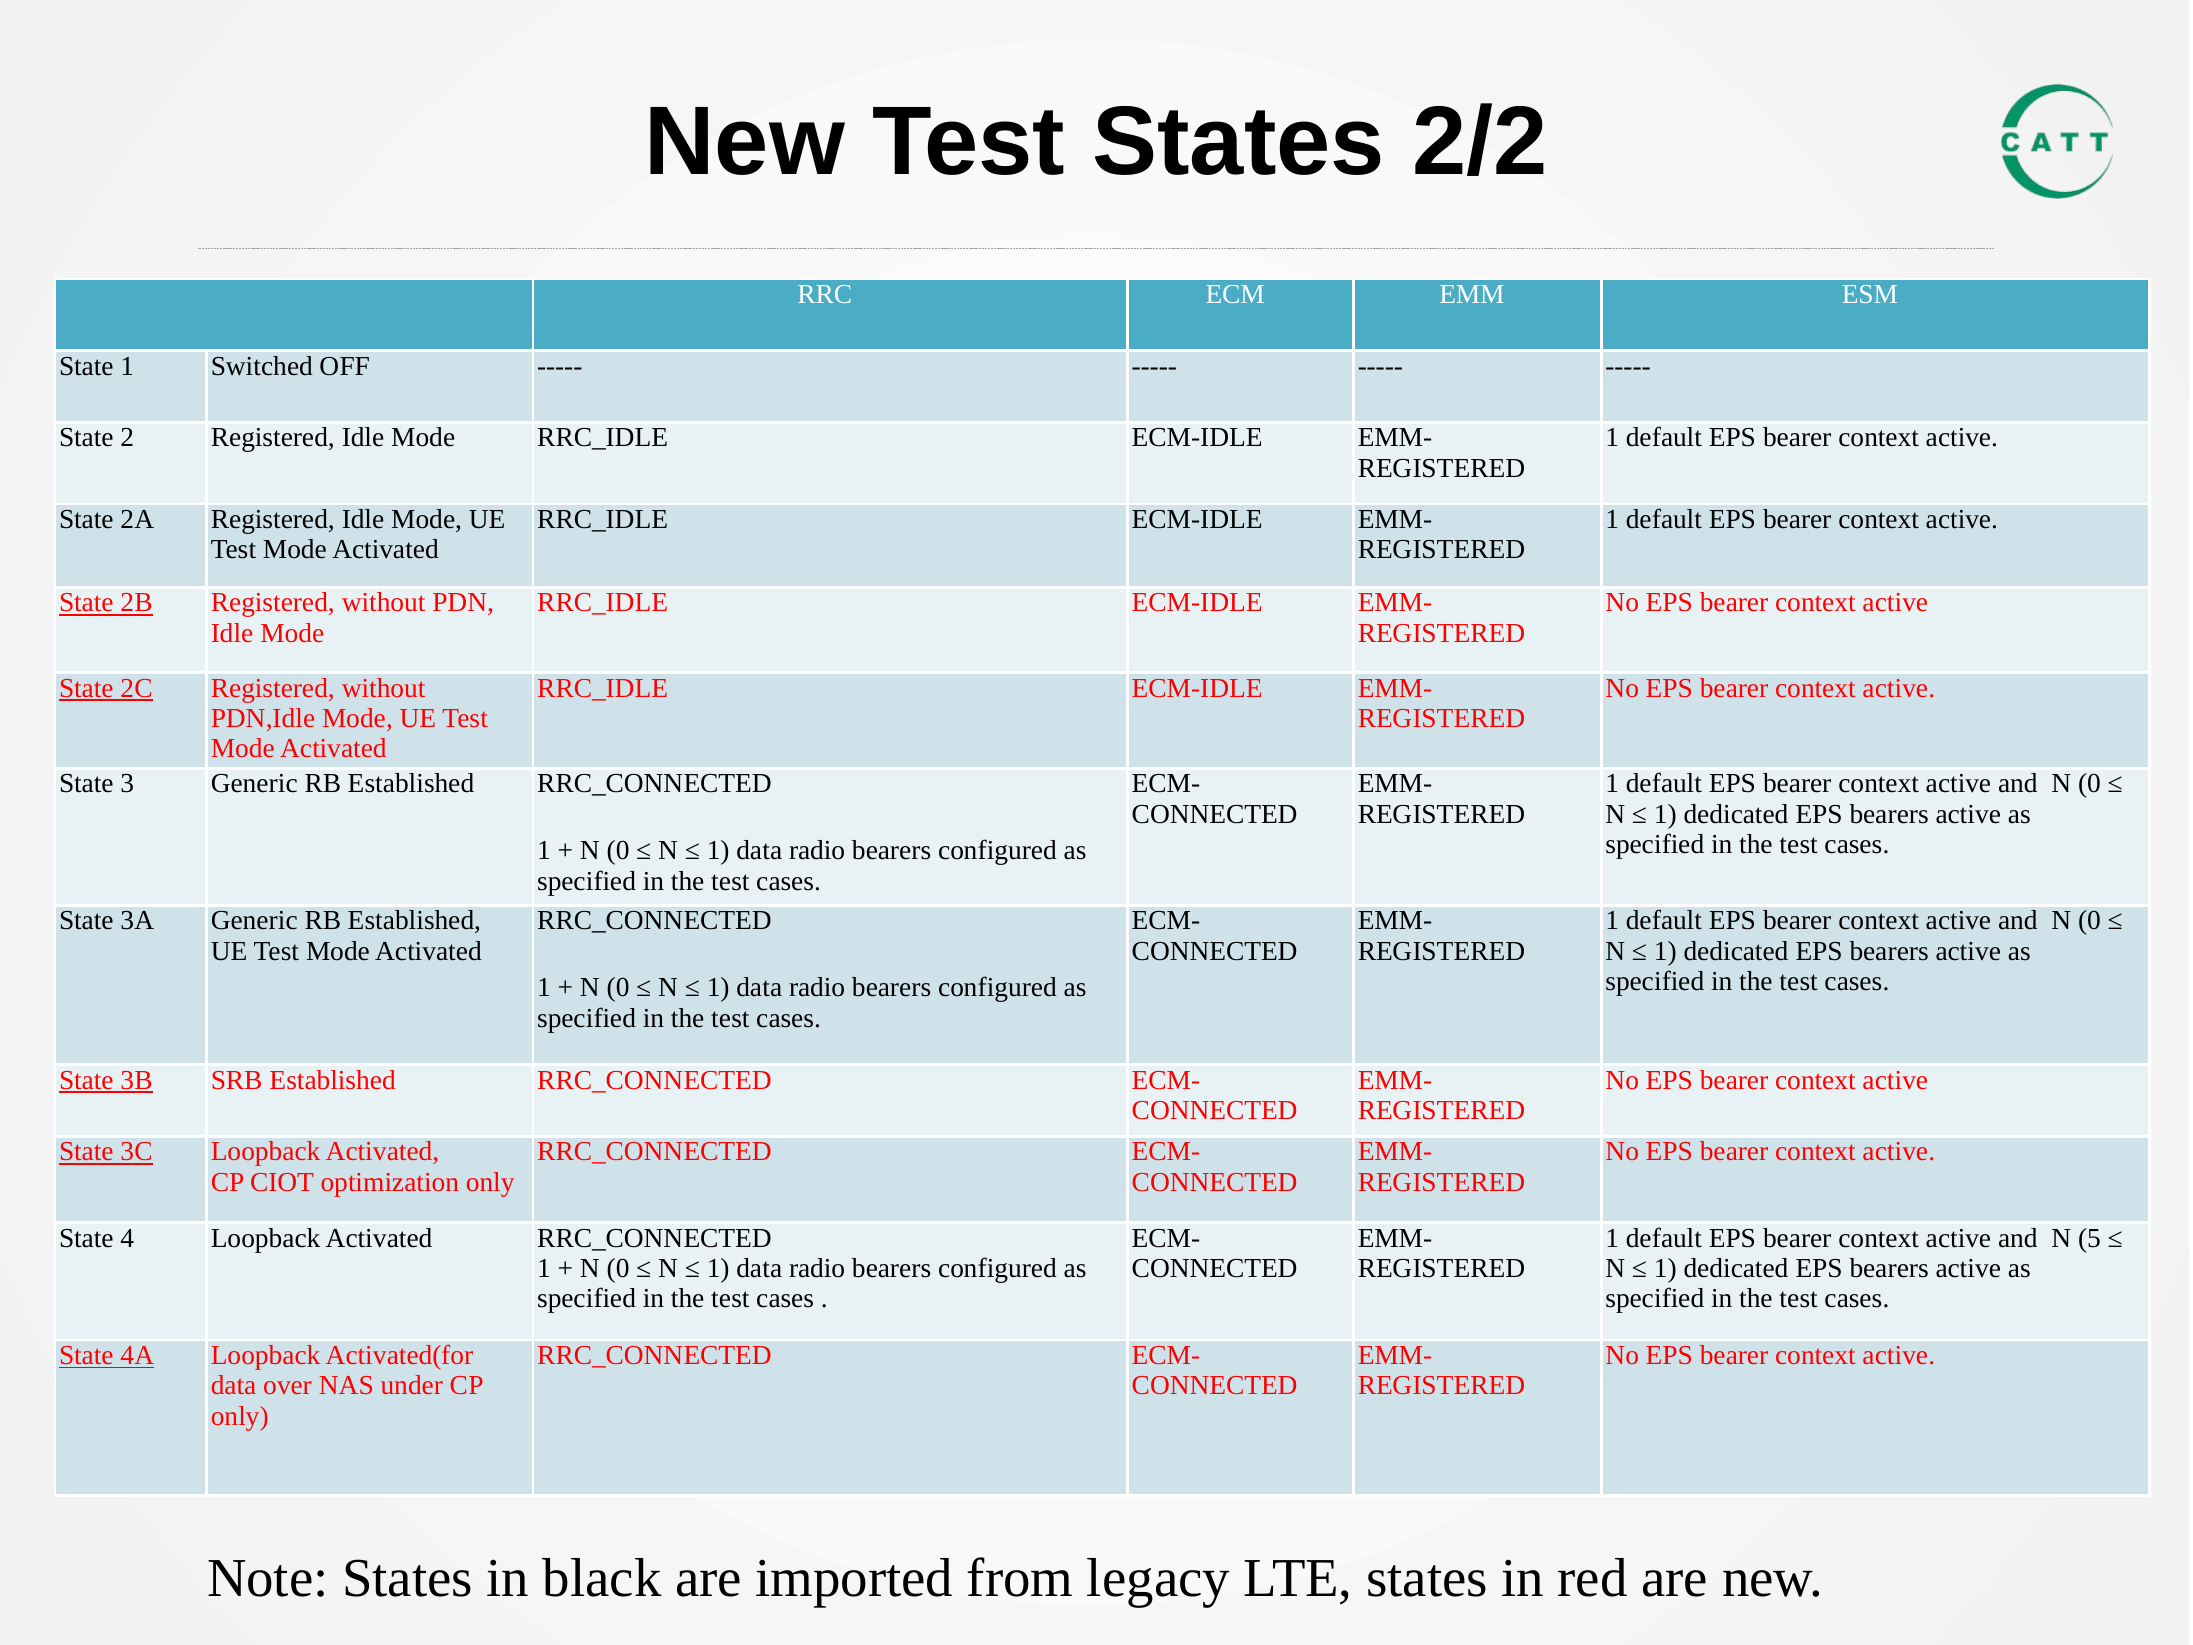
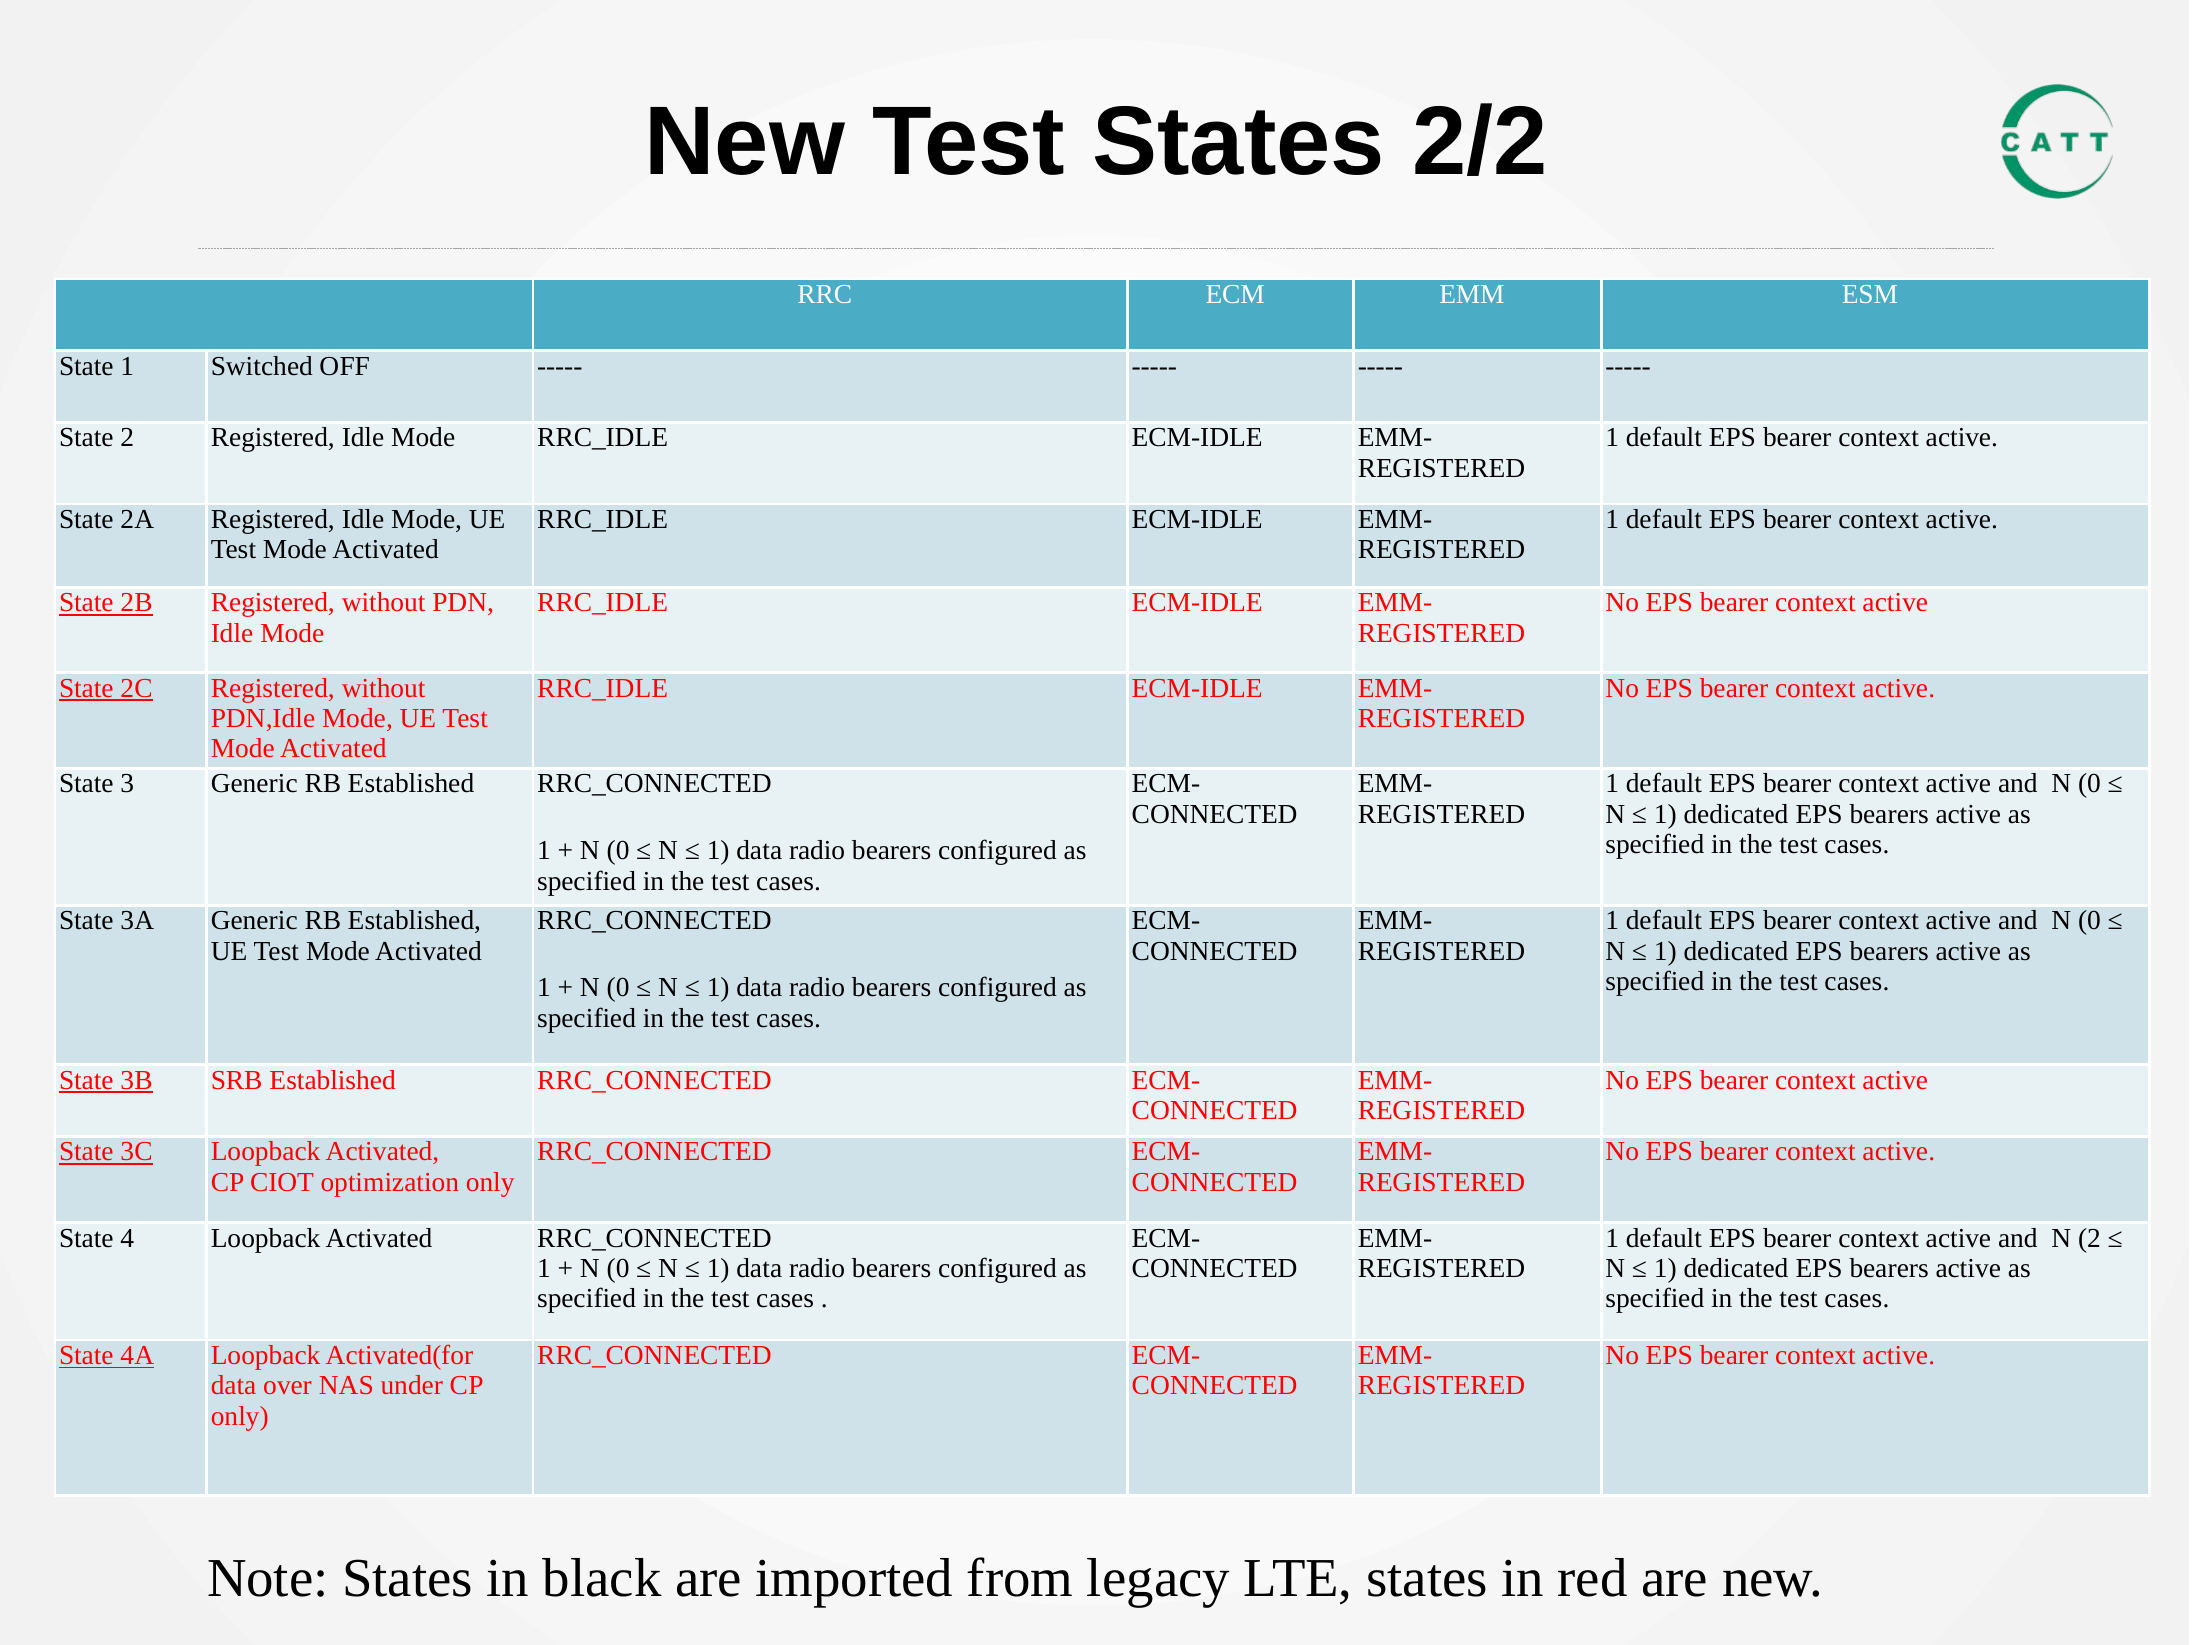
N 5: 5 -> 2 (2090, 1238)
